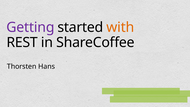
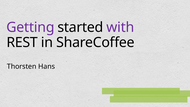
with colour: orange -> purple (120, 27)
